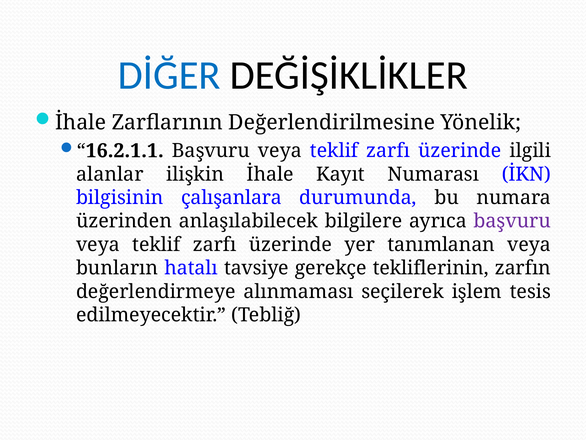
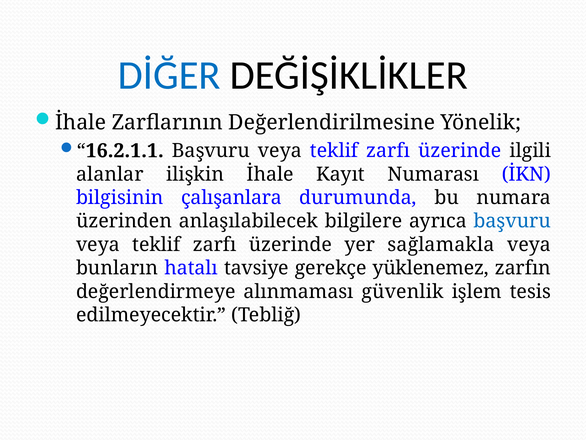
başvuru colour: purple -> blue (512, 221)
tanımlanan: tanımlanan -> sağlamakla (441, 244)
tekliflerinin: tekliflerinin -> yüklenemez (431, 268)
seçilerek: seçilerek -> güvenlik (403, 291)
